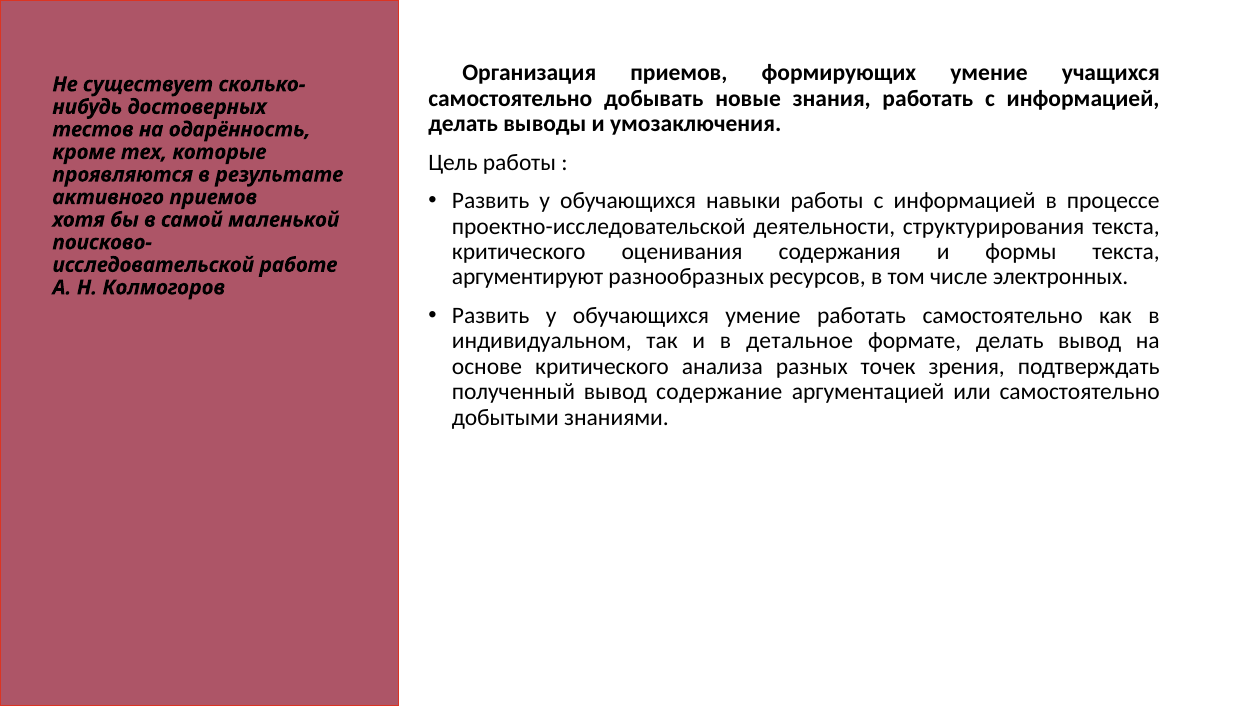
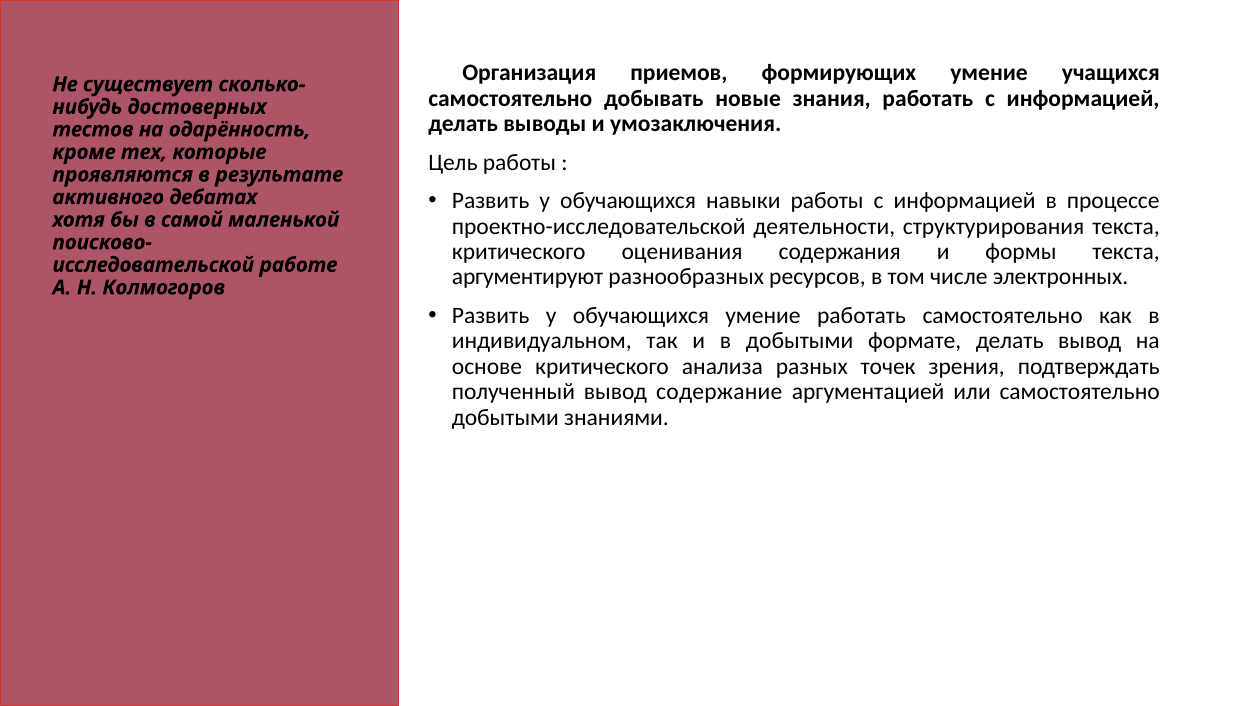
активного приемов: приемов -> дебатах (213, 197)
в детальное: детальное -> добытыми (800, 341)
